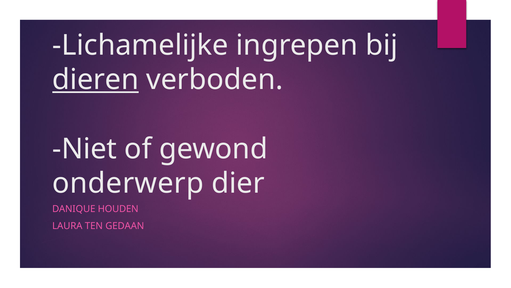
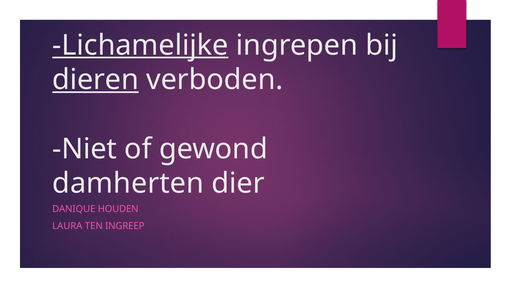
Lichamelijke underline: none -> present (140, 45)
onderwerp: onderwerp -> damherten (128, 183)
GEDAAN: GEDAAN -> INGREEP (125, 225)
